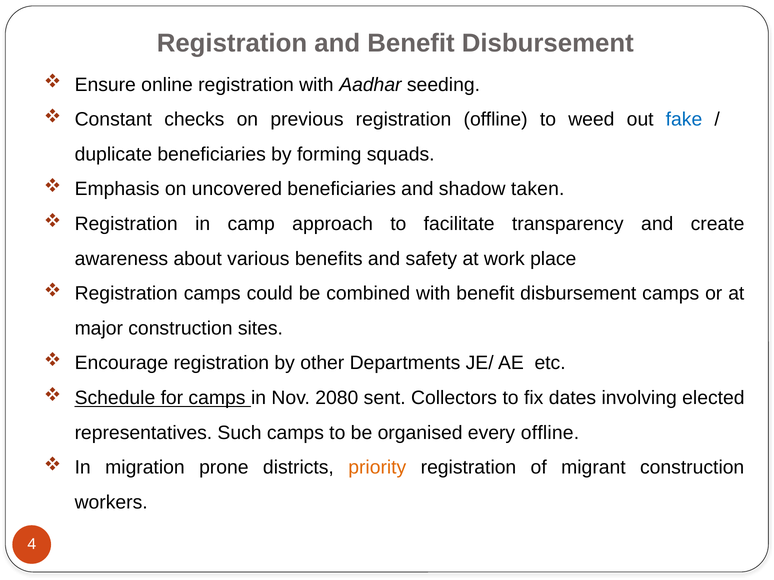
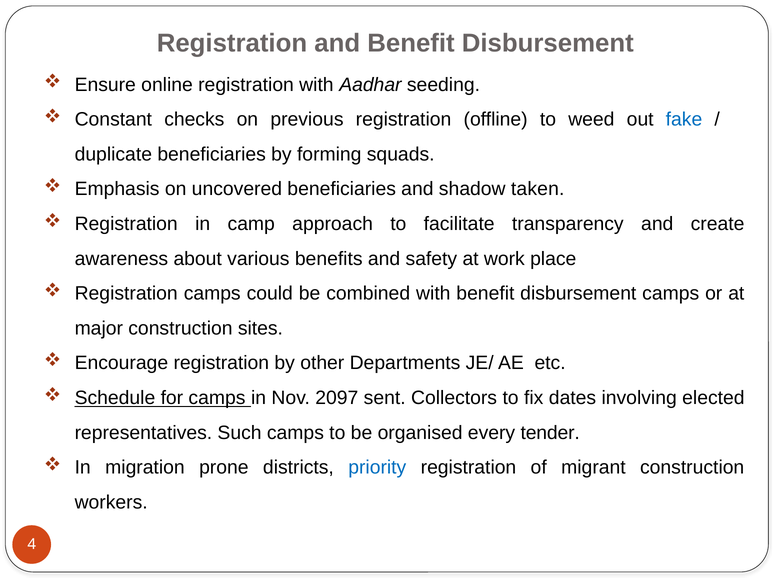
2080: 2080 -> 2097 (337, 398)
every offline: offline -> tender (550, 433)
priority colour: orange -> blue (377, 468)
